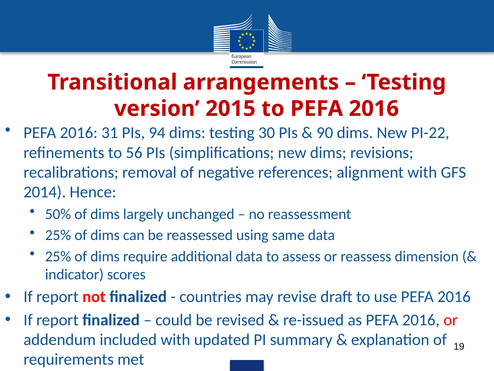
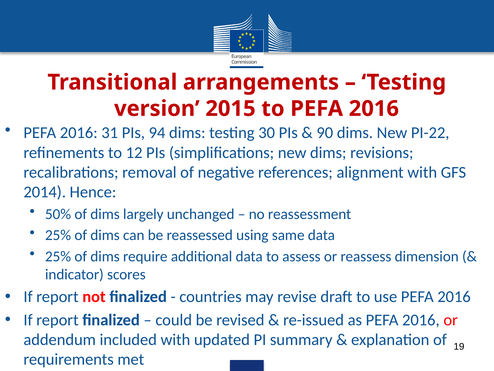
56: 56 -> 12 (134, 152)
